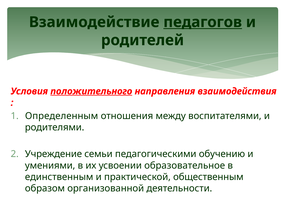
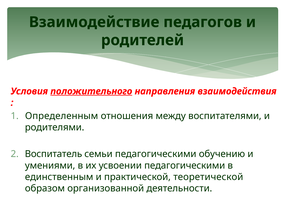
педагогов underline: present -> none (203, 22)
Учреждение: Учреждение -> Воспитатель (53, 154)
усвоении образовательное: образовательное -> педагогическими (185, 165)
общественным: общественным -> теоретической (208, 177)
